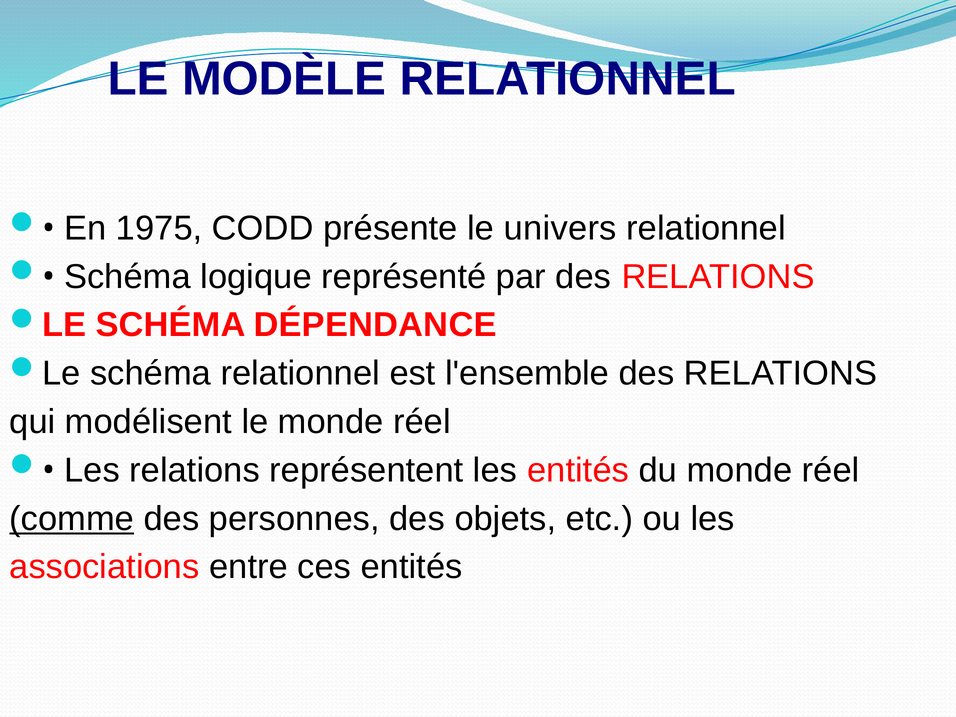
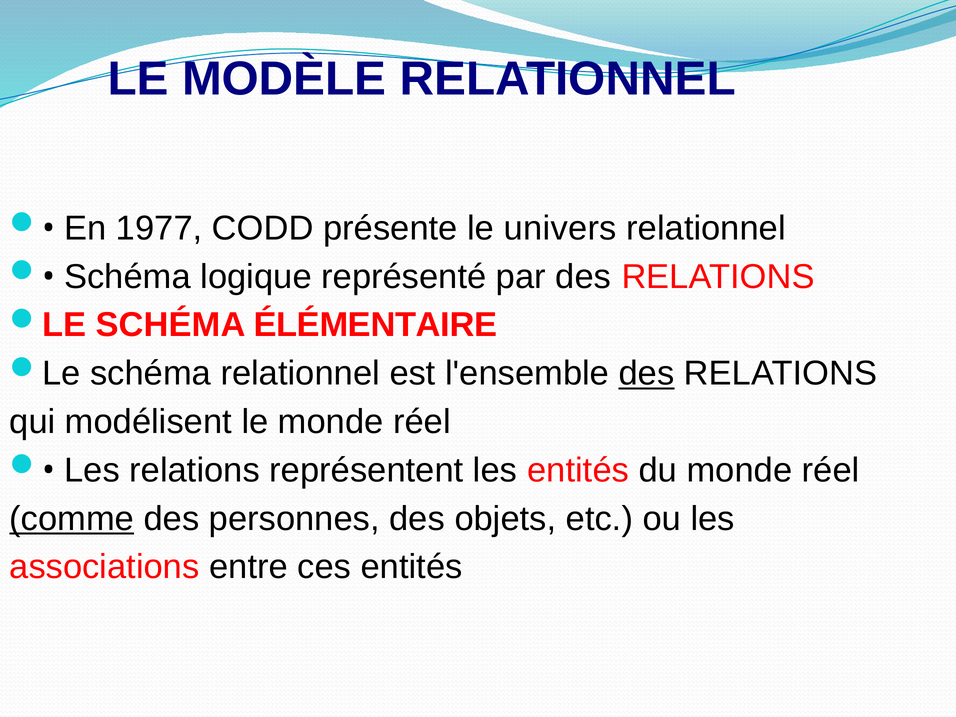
1975: 1975 -> 1977 (159, 228)
DÉPENDANCE: DÉPENDANCE -> ÉLÉMENTAIRE (375, 325)
des underline: none -> present (646, 373)
